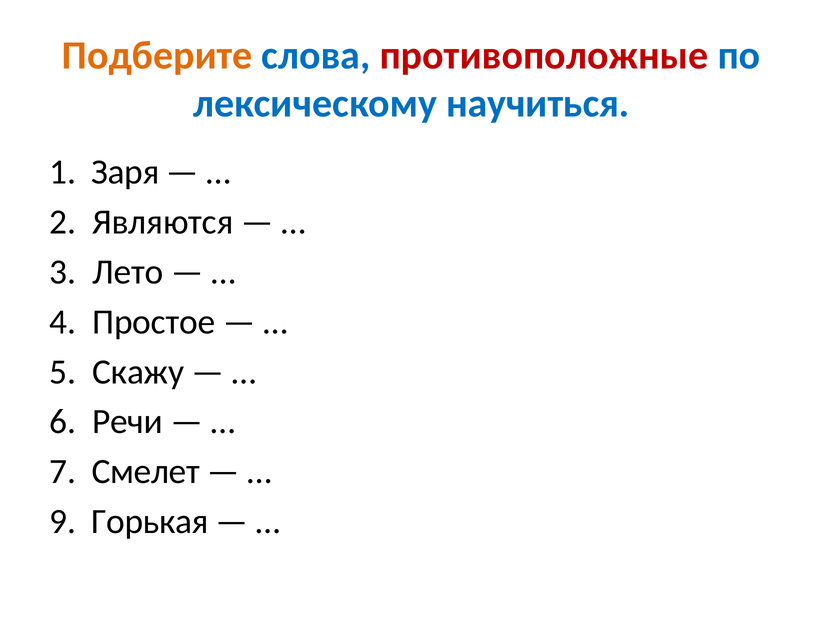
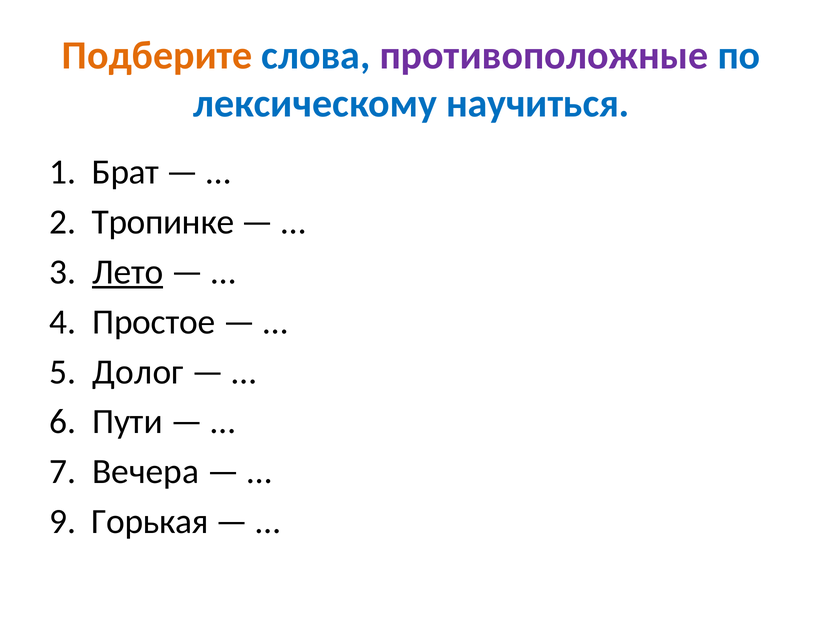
противоположные colour: red -> purple (544, 56)
Заря: Заря -> Брат (126, 172)
Являются: Являются -> Тропинке (163, 222)
Лето underline: none -> present (128, 272)
Скажу: Скажу -> Долог (138, 371)
Речи: Речи -> Пути (127, 421)
Смелет: Смелет -> Вечера (146, 471)
